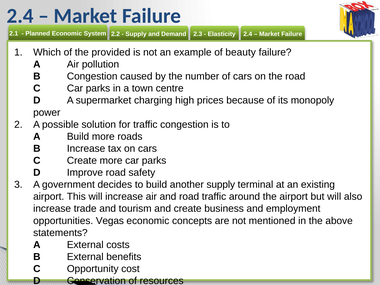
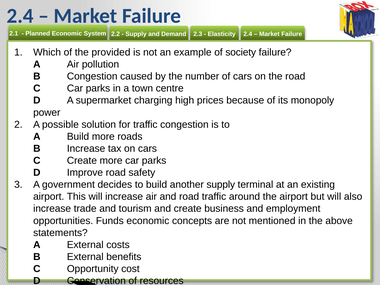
beauty: beauty -> society (241, 52)
Vegas: Vegas -> Funds (110, 221)
